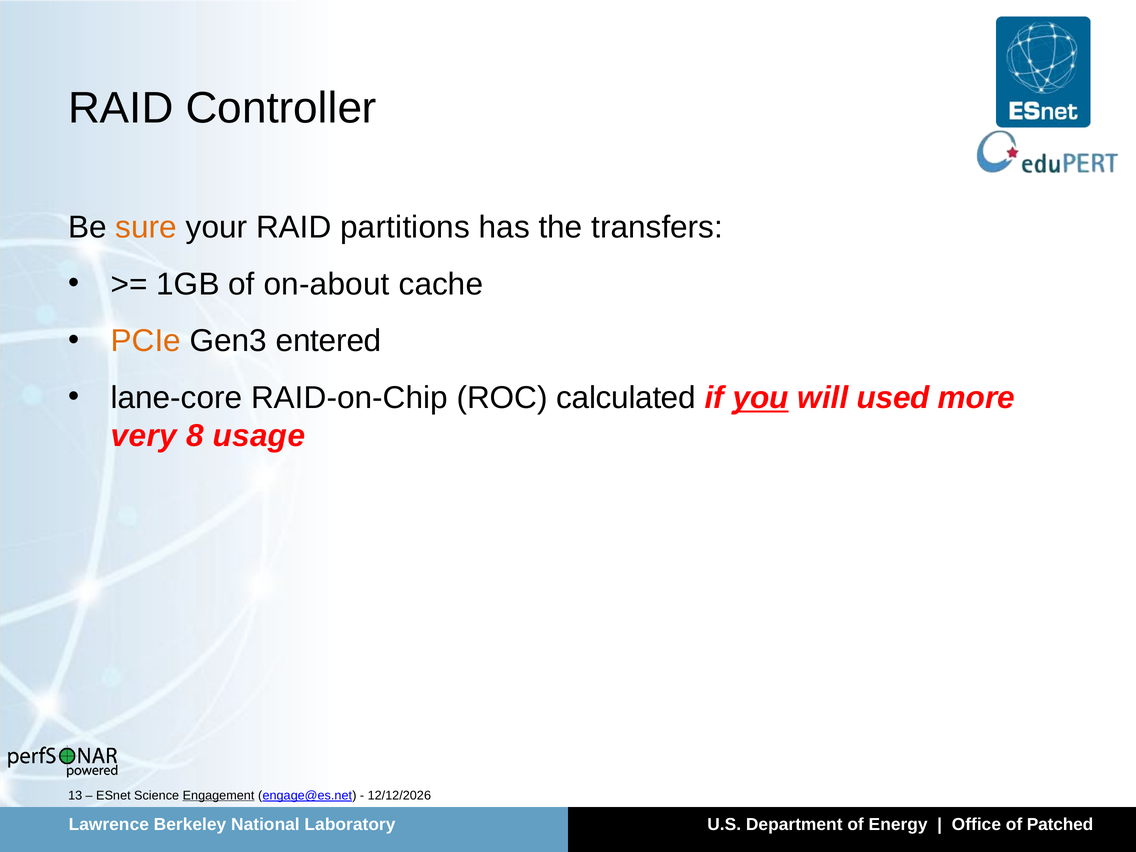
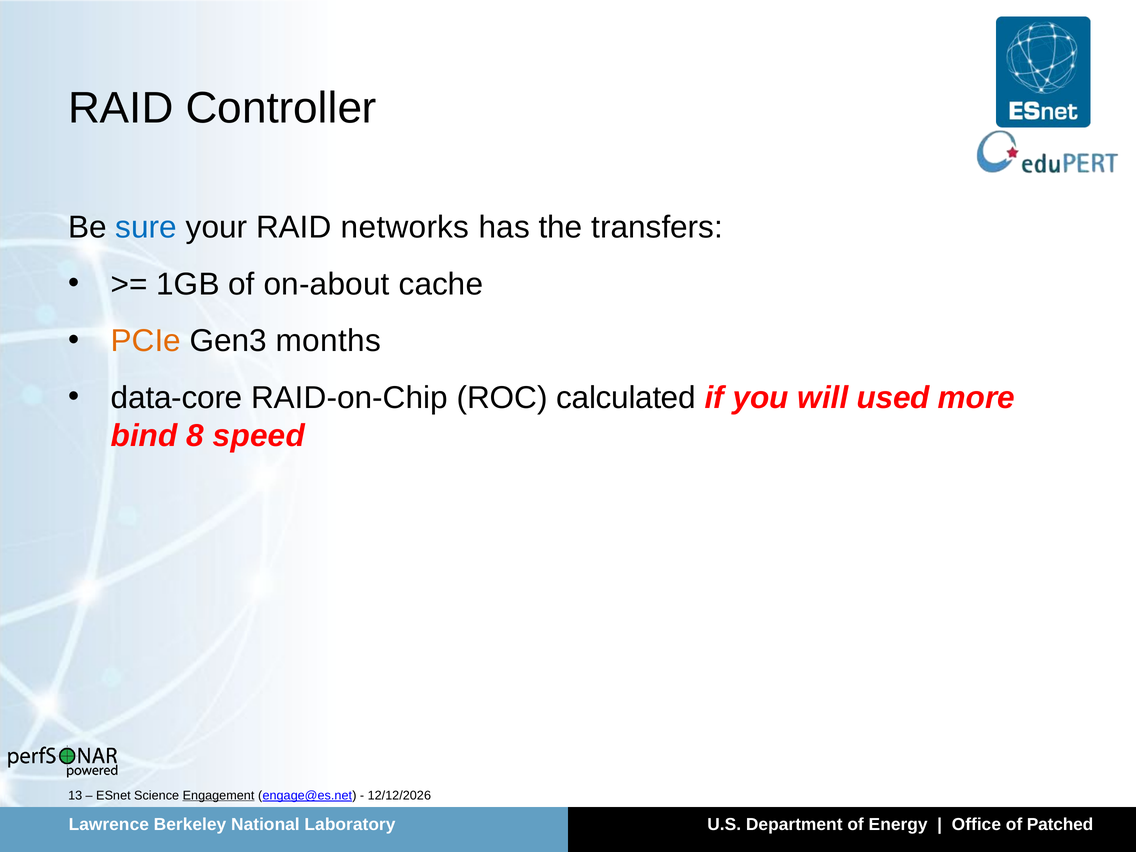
sure colour: orange -> blue (146, 227)
partitions: partitions -> networks (405, 227)
entered: entered -> months (328, 341)
lane-core: lane-core -> data-core (177, 398)
you underline: present -> none (761, 398)
very: very -> bind (144, 436)
usage: usage -> speed (259, 436)
